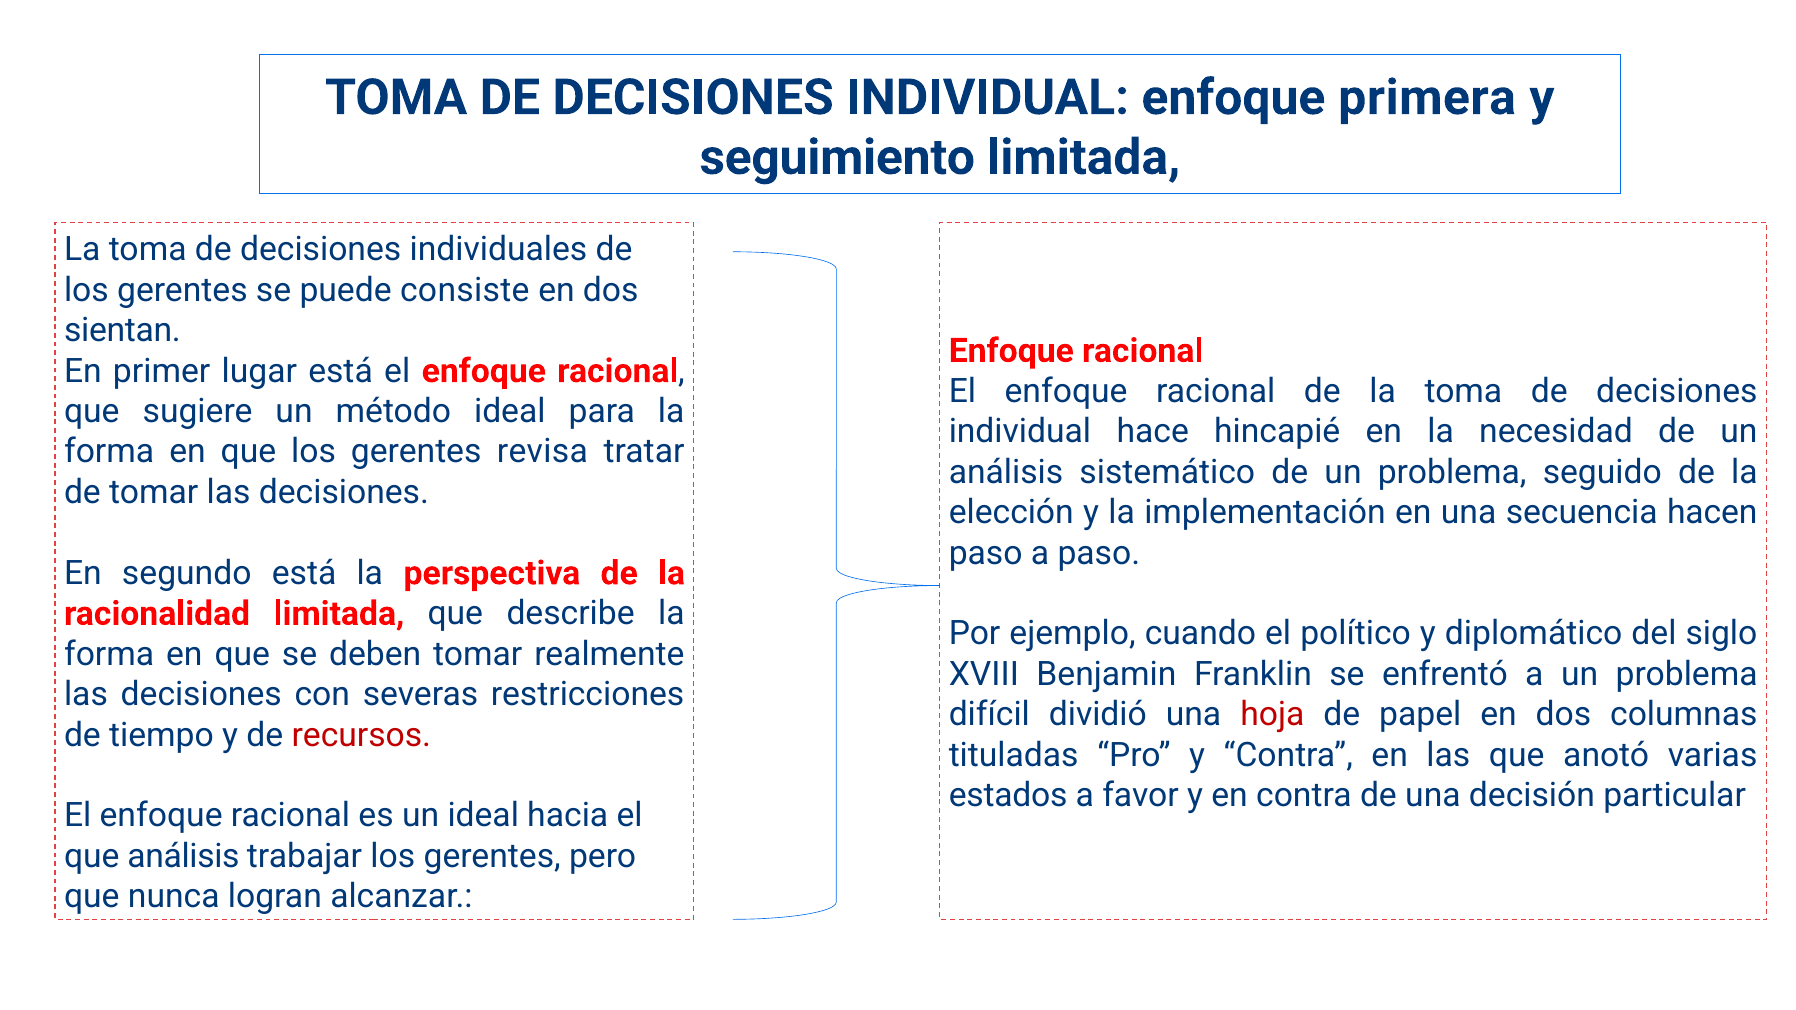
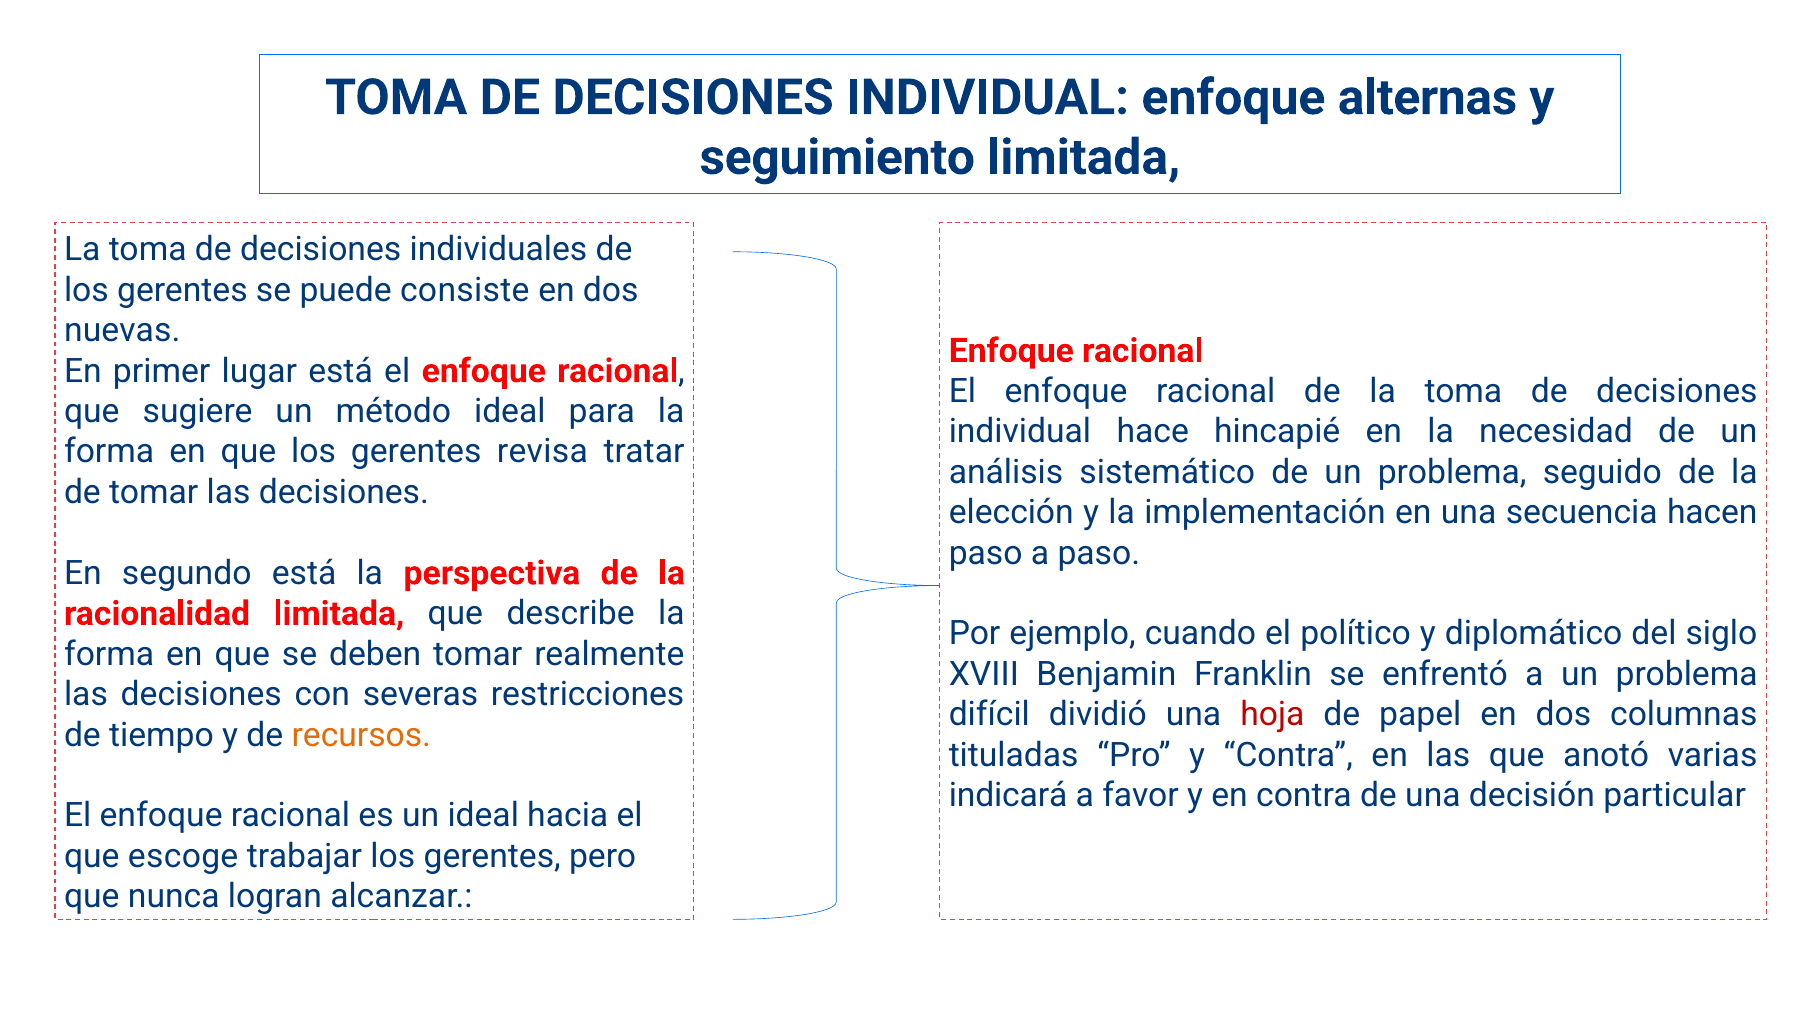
primera: primera -> alternas (1428, 98)
sientan: sientan -> nuevas (122, 331)
recursos colour: red -> orange (361, 735)
estados: estados -> indicará (1008, 796)
que análisis: análisis -> escoge (183, 856)
